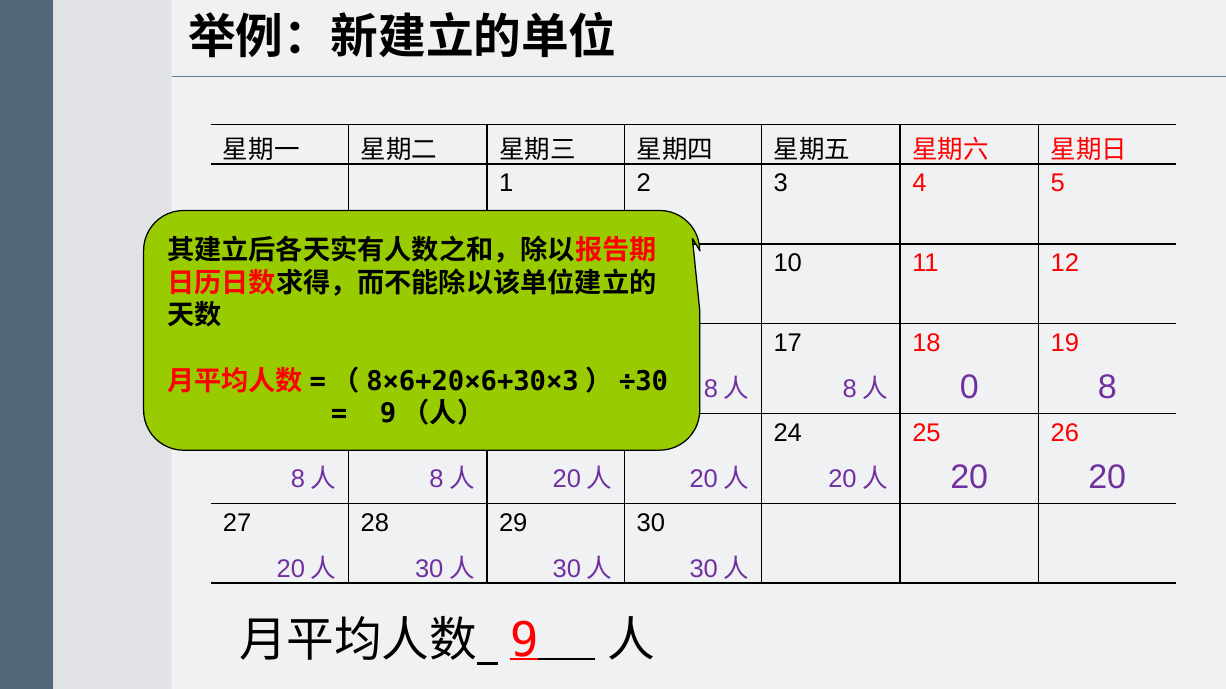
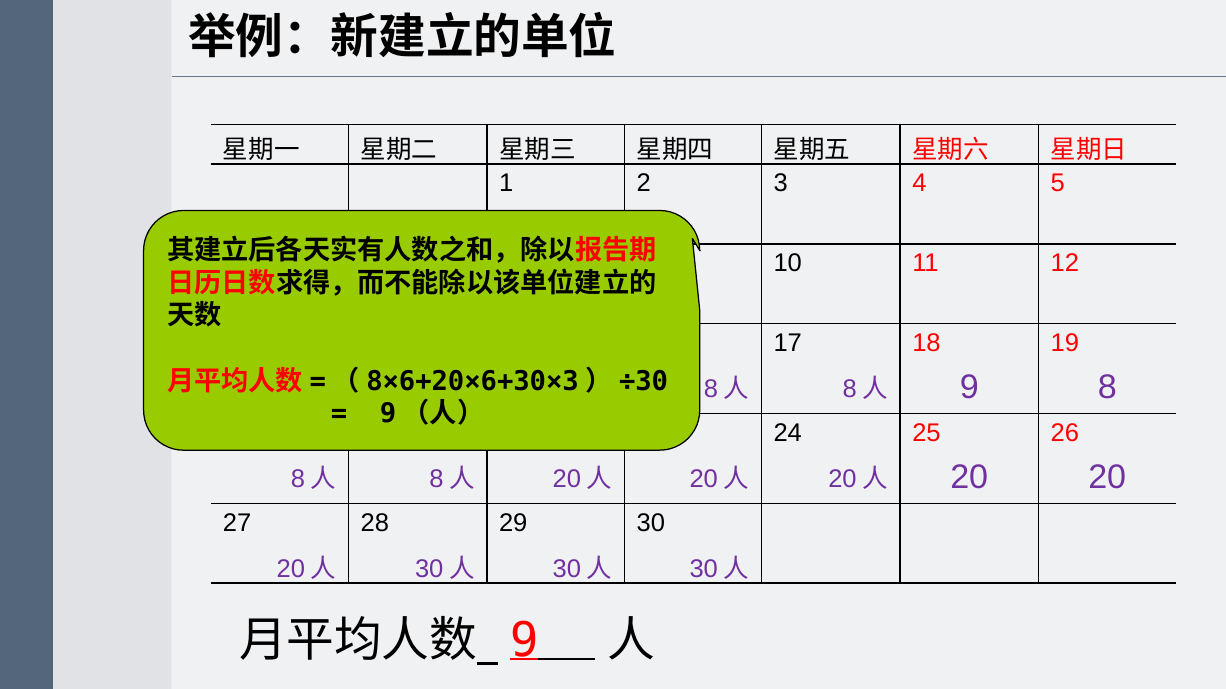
0: 0 -> 9 (969, 388)
